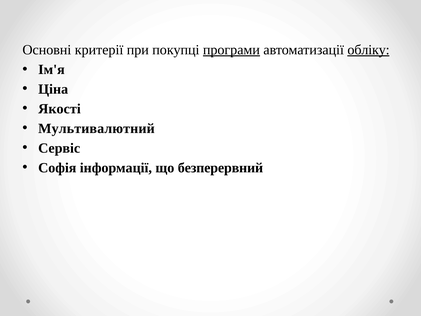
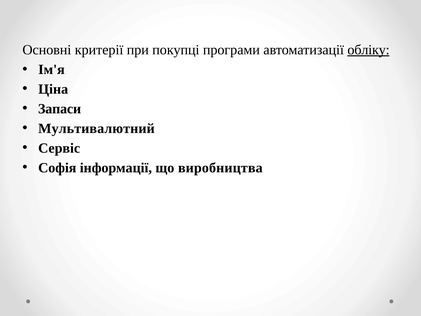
програми underline: present -> none (231, 50)
Якості: Якості -> Запаси (60, 109)
безперервний: безперервний -> виробництва (220, 168)
